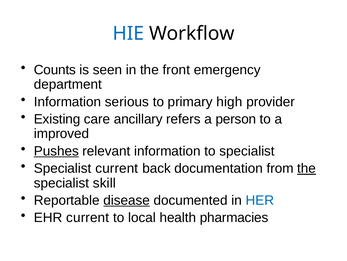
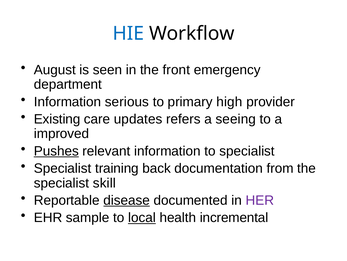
Counts: Counts -> August (55, 70)
ancillary: ancillary -> updates (138, 119)
person: person -> seeing (236, 119)
Specialist current: current -> training (117, 168)
the underline: present -> none (307, 168)
HER colour: blue -> purple (260, 200)
EHR current: current -> sample (88, 217)
local underline: none -> present (142, 217)
pharmacies: pharmacies -> incremental (234, 217)
